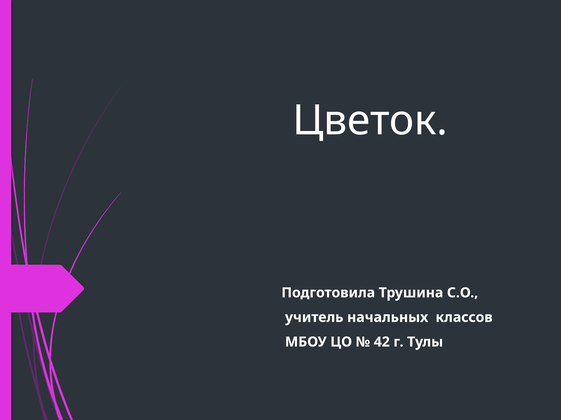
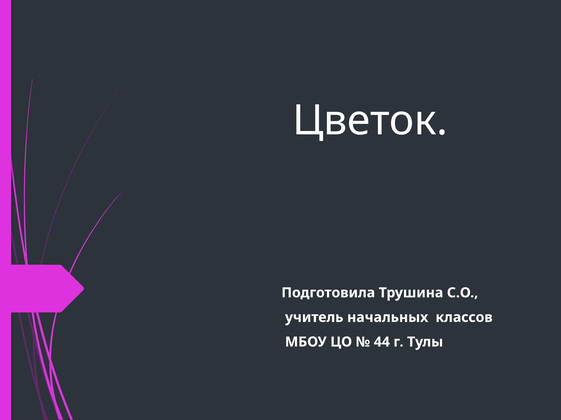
42: 42 -> 44 (382, 343)
